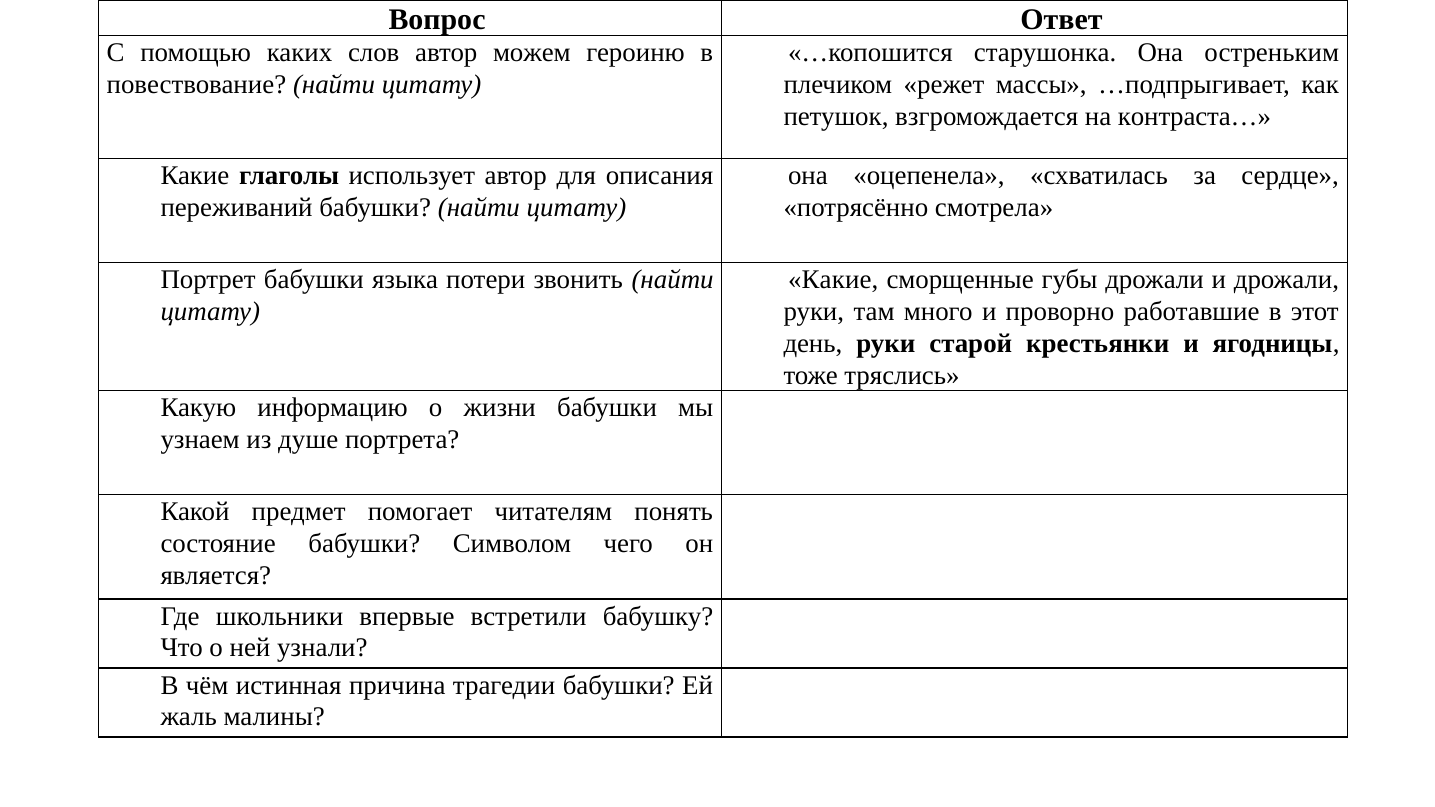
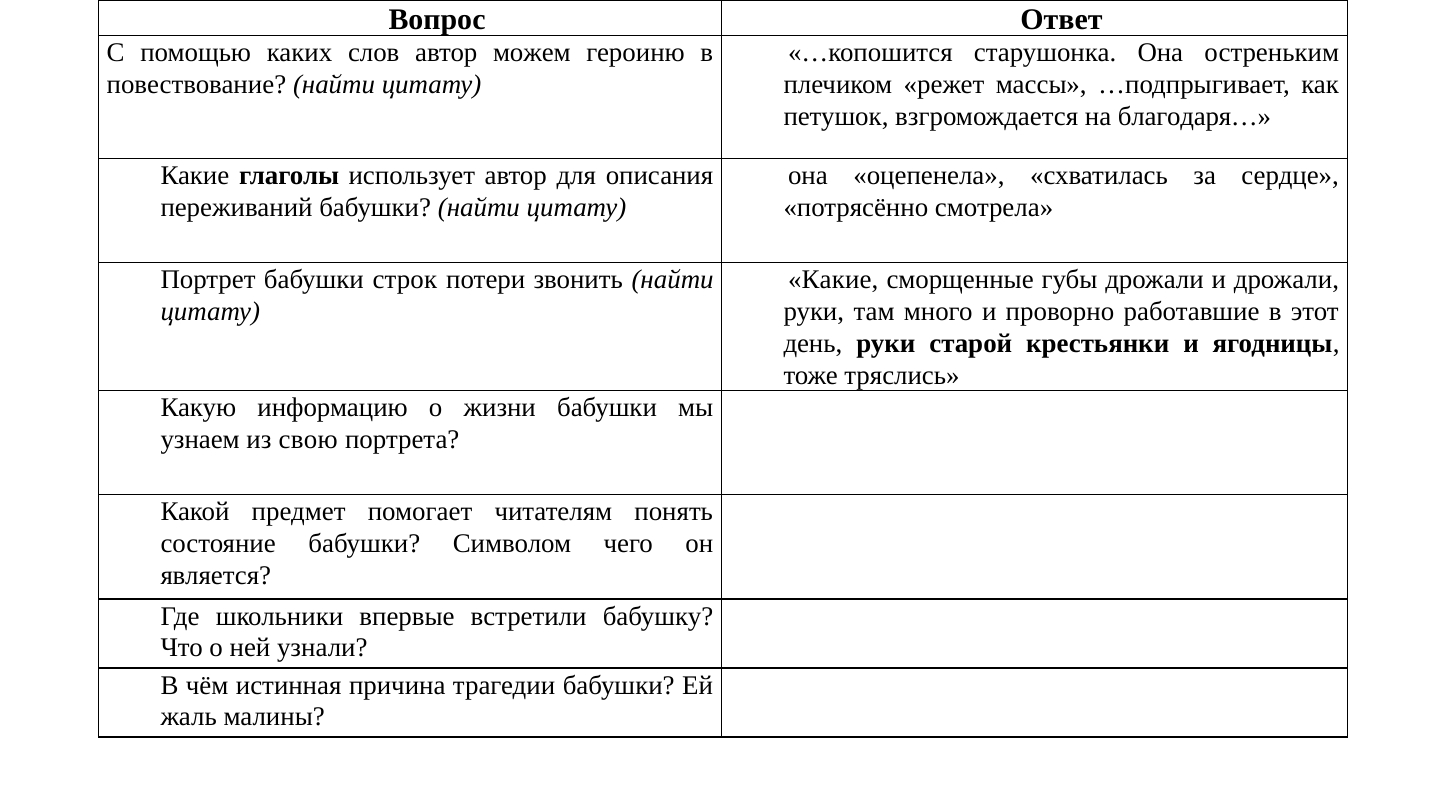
контраста…: контраста… -> благодаря… (1195, 116)
языка: языка -> строк (405, 280)
душе: душе -> свою (308, 439)
